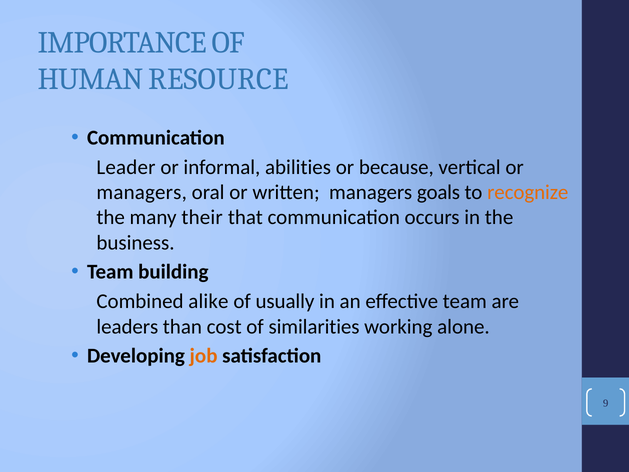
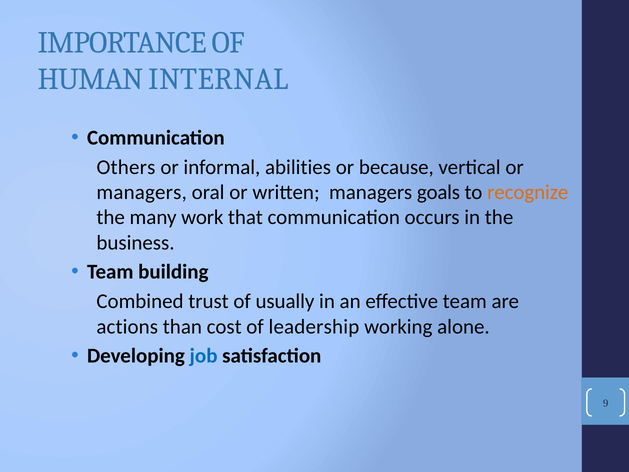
RESOURCE: RESOURCE -> INTERNAL (218, 79)
Leader: Leader -> Others (126, 167)
their: their -> work (202, 217)
alike: alike -> trust (209, 301)
leaders: leaders -> actions (127, 326)
similarities: similarities -> leadership (314, 326)
job colour: orange -> blue (204, 356)
